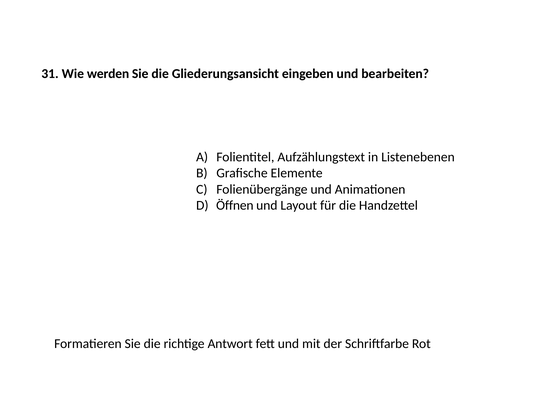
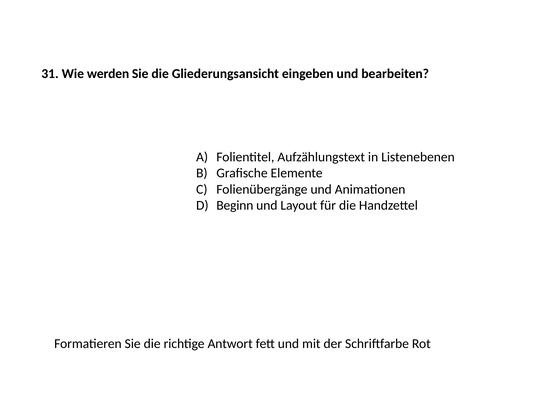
Öffnen: Öffnen -> Beginn (235, 206)
